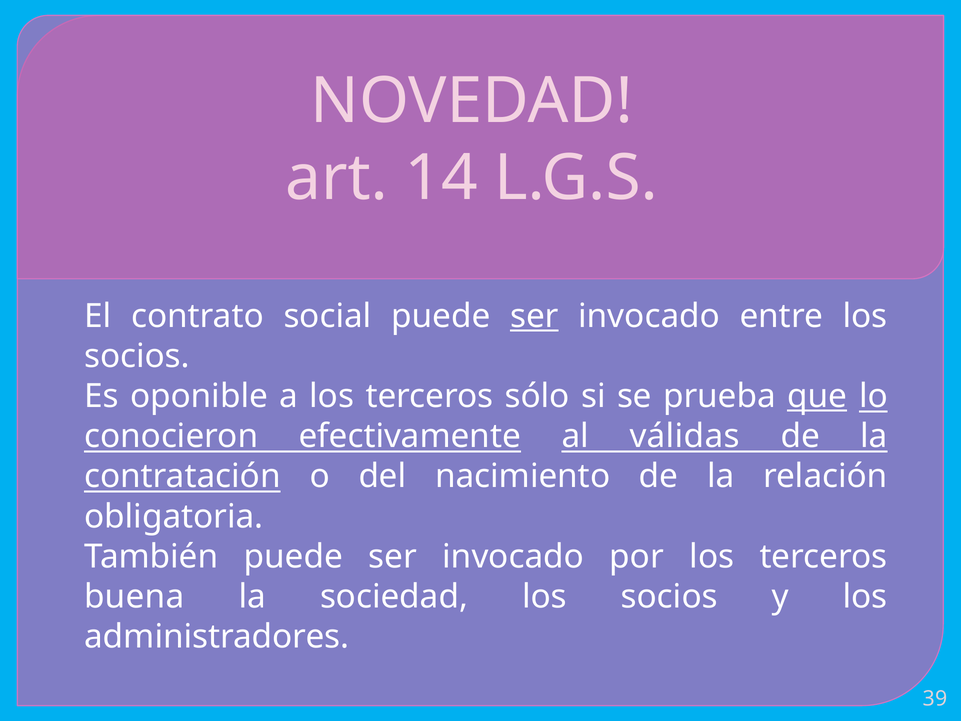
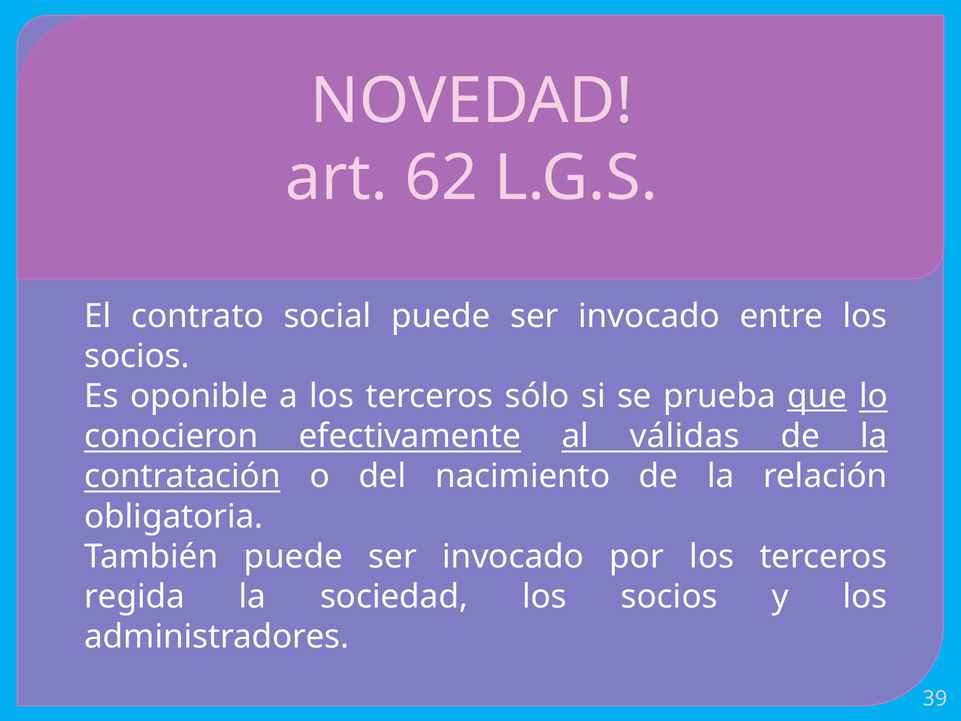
14: 14 -> 62 (441, 178)
ser underline: present -> none (534, 316)
buena: buena -> regida (135, 596)
